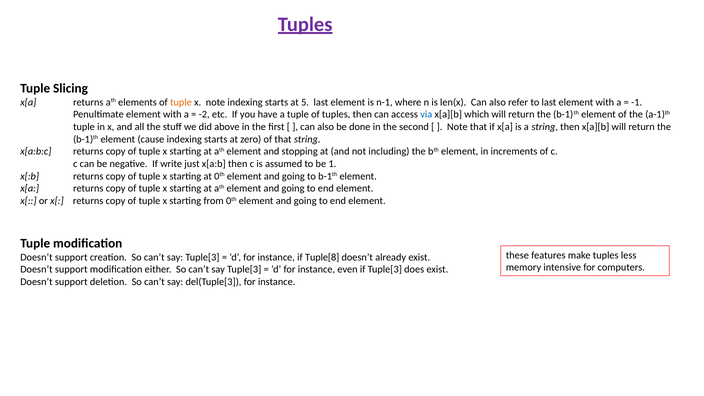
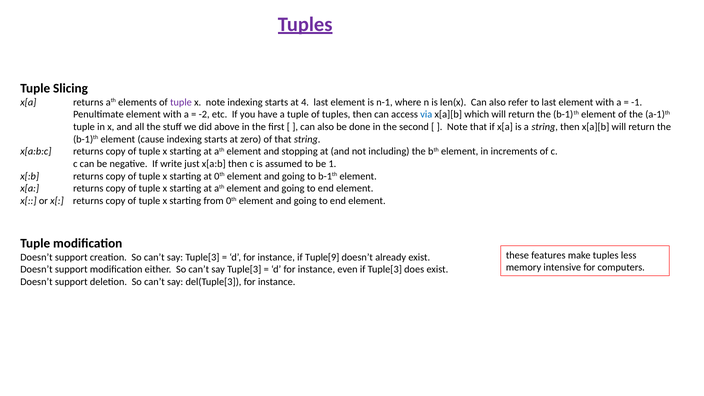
tuple colour: orange -> purple (181, 102)
5: 5 -> 4 (305, 102)
Tuple[8: Tuple[8 -> Tuple[9 (322, 257)
